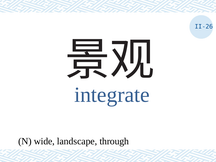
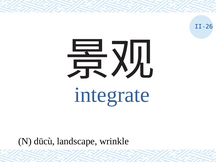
wide: wide -> dūcù (44, 141)
through: through -> wrinkle (114, 141)
